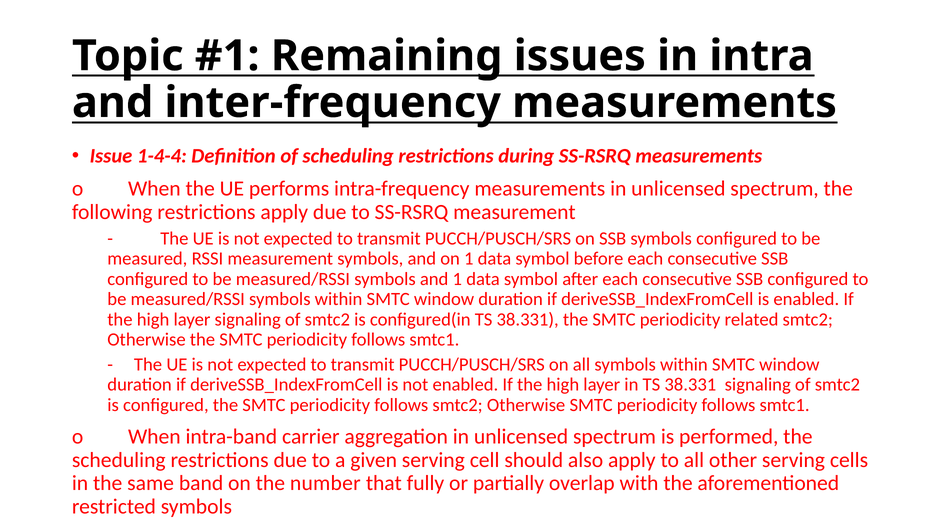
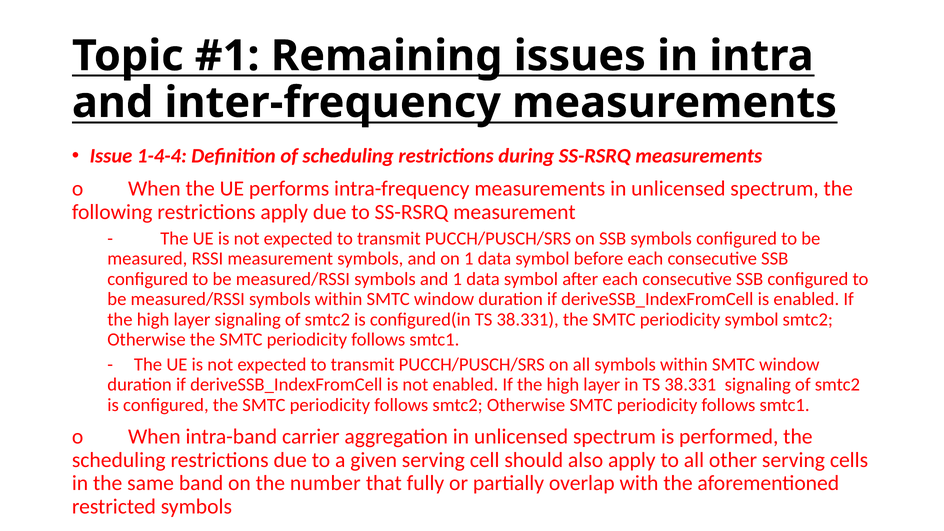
periodicity related: related -> symbol (752, 319)
